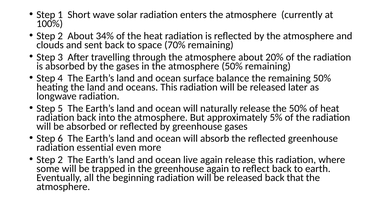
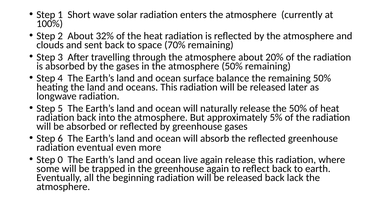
34%: 34% -> 32% (105, 36)
essential: essential -> eventual (95, 148)
2: 2 -> 0 (60, 160)
that: that -> lack (295, 178)
